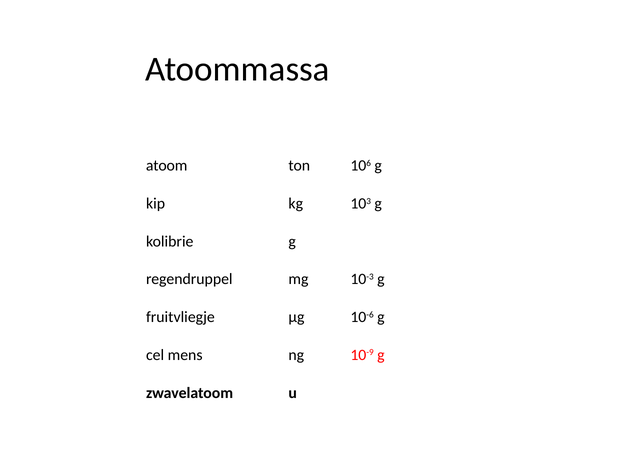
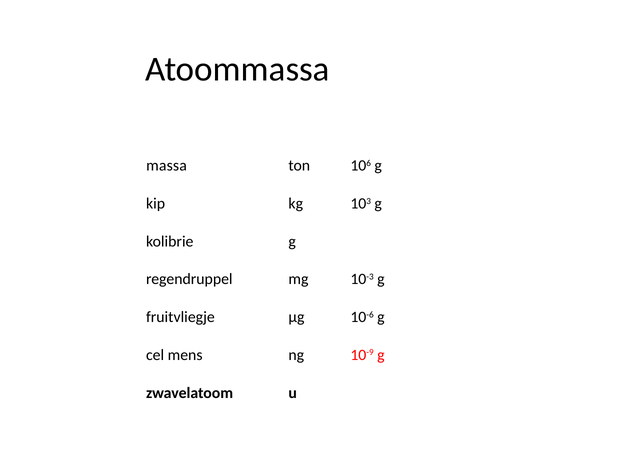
atoom: atoom -> massa (167, 166)
